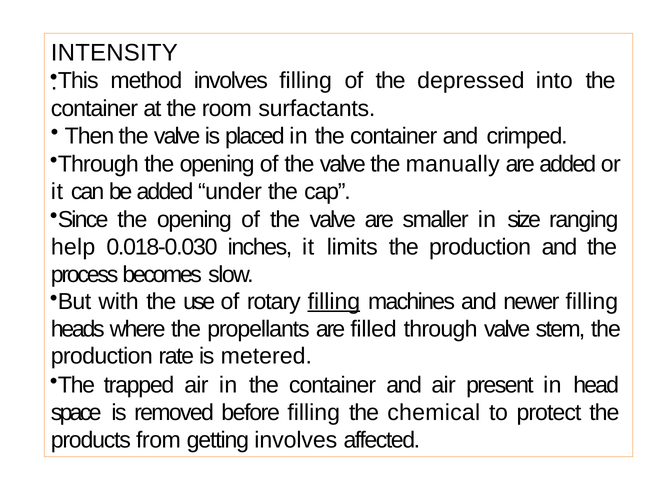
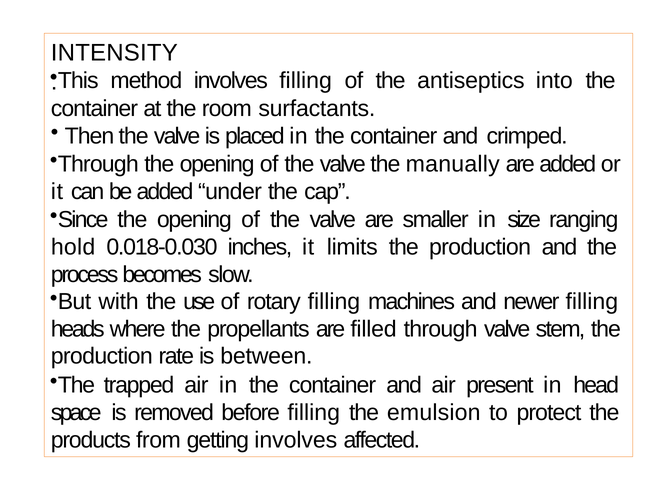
depressed: depressed -> antiseptics (471, 81)
help: help -> hold (73, 247)
filling underline: present -> none (334, 302)
metered: metered -> between (266, 357)
chemical: chemical -> emulsion (434, 413)
